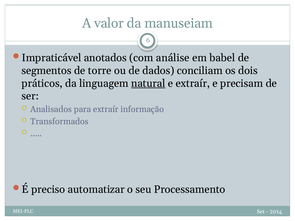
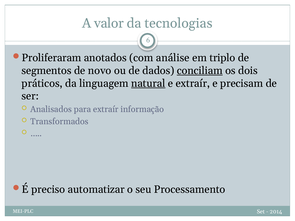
manuseiam: manuseiam -> tecnologias (179, 23)
Impraticável: Impraticável -> Proliferaram (52, 58)
babel: babel -> triplo (222, 58)
torre: torre -> novo (100, 71)
conciliam underline: none -> present (200, 71)
